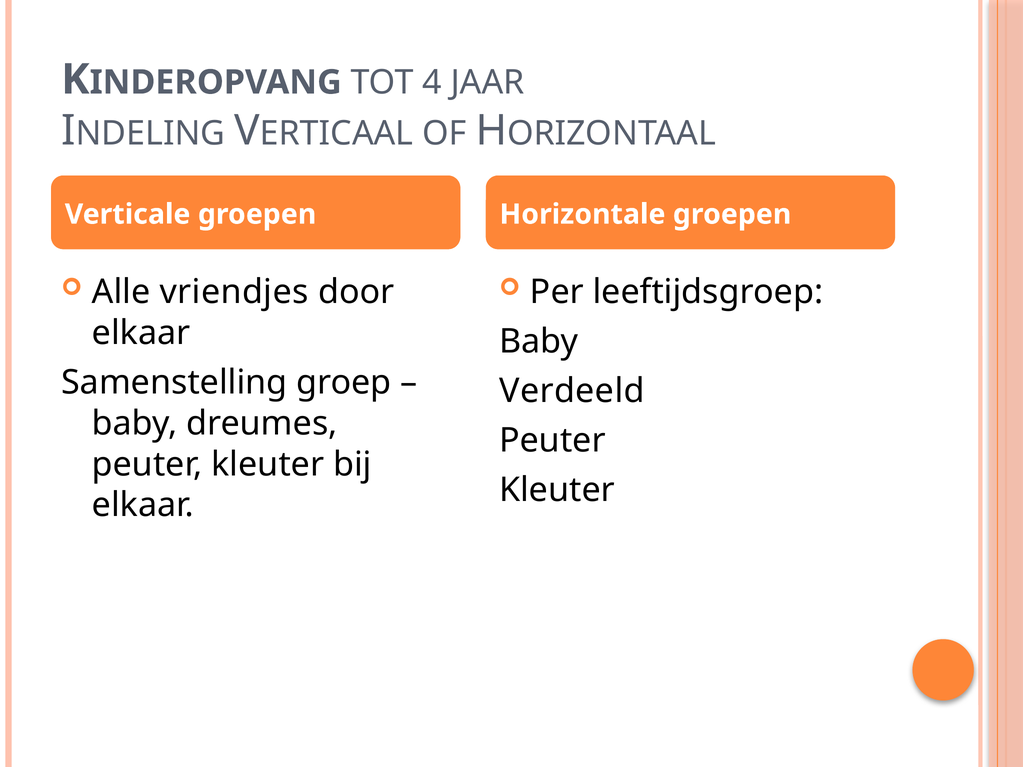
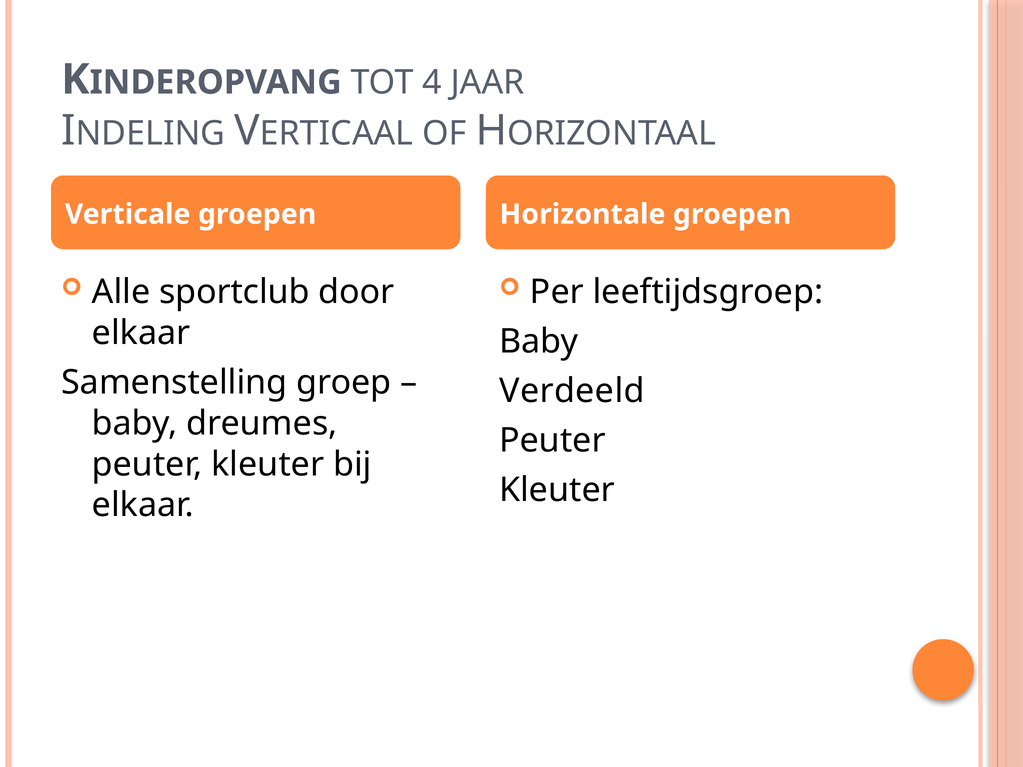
vriendjes: vriendjes -> sportclub (234, 292)
